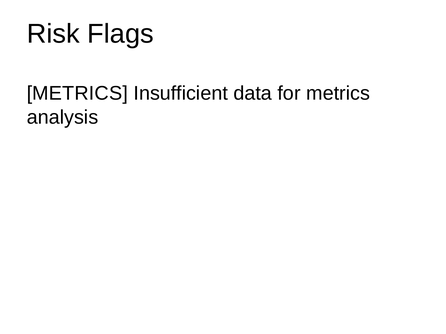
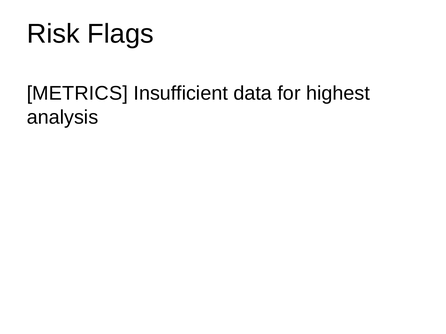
for metrics: metrics -> highest (338, 94)
